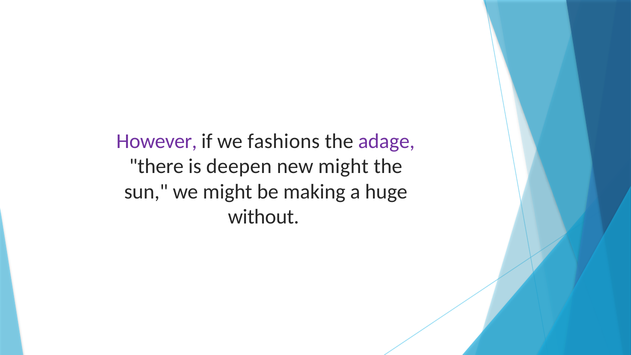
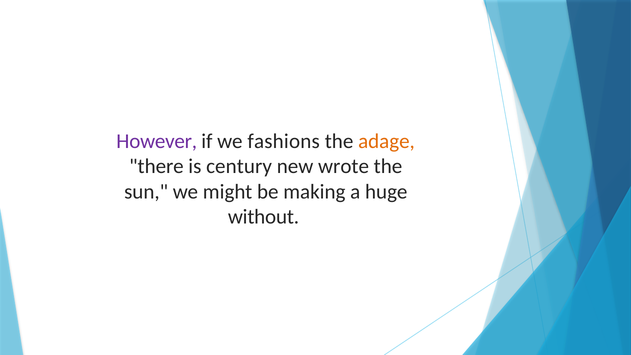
adage colour: purple -> orange (386, 141)
deepen: deepen -> century (239, 166)
new might: might -> wrote (343, 166)
